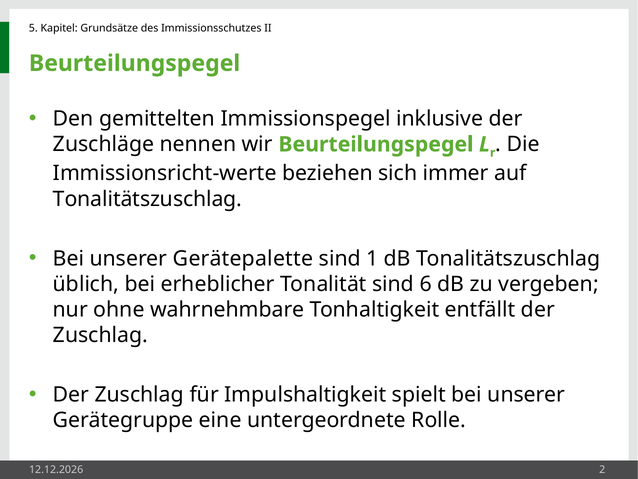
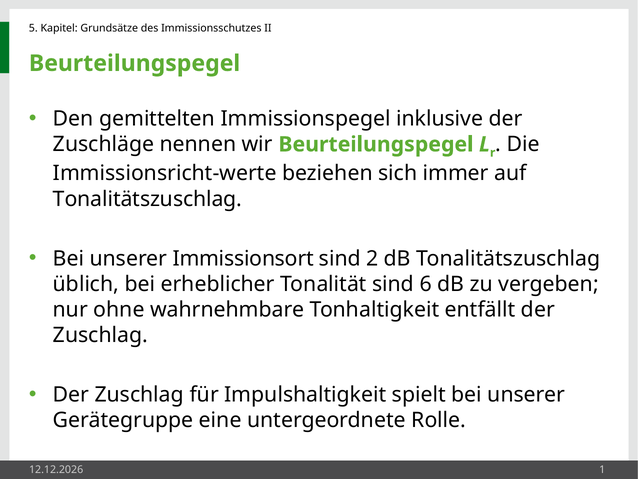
Gerätepalette: Gerätepalette -> Immissionsort (243, 258)
1: 1 -> 2 (372, 258)
2: 2 -> 1 (602, 469)
